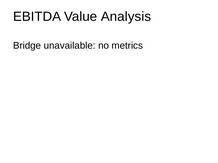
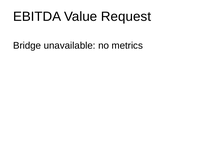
Analysis: Analysis -> Request (126, 17)
